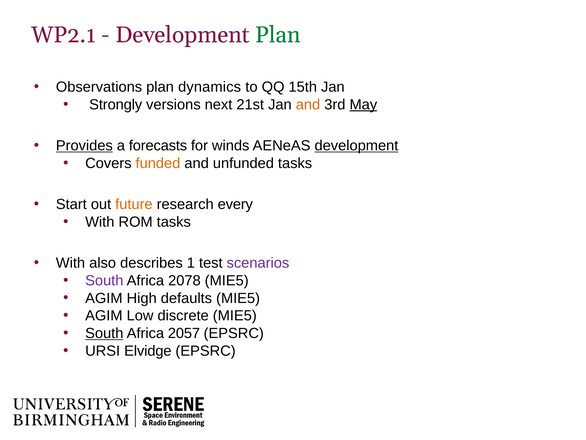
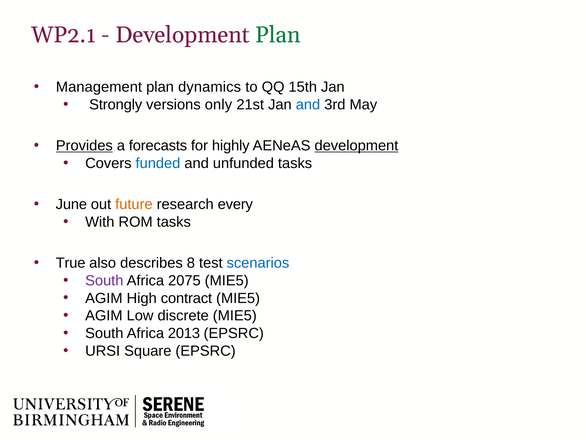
Observations: Observations -> Management (99, 87)
next: next -> only (218, 104)
and colour: orange -> blue (308, 104)
May underline: present -> none (363, 104)
winds: winds -> highly (231, 146)
funded colour: orange -> blue (158, 163)
Start: Start -> June (71, 204)
With: With -> True (71, 263)
1: 1 -> 8 (191, 263)
scenarios colour: purple -> blue (258, 263)
2078: 2078 -> 2075 (184, 280)
defaults: defaults -> contract (186, 298)
South underline: present -> none (104, 333)
2057: 2057 -> 2013 (184, 333)
Elvidge: Elvidge -> Square (148, 351)
